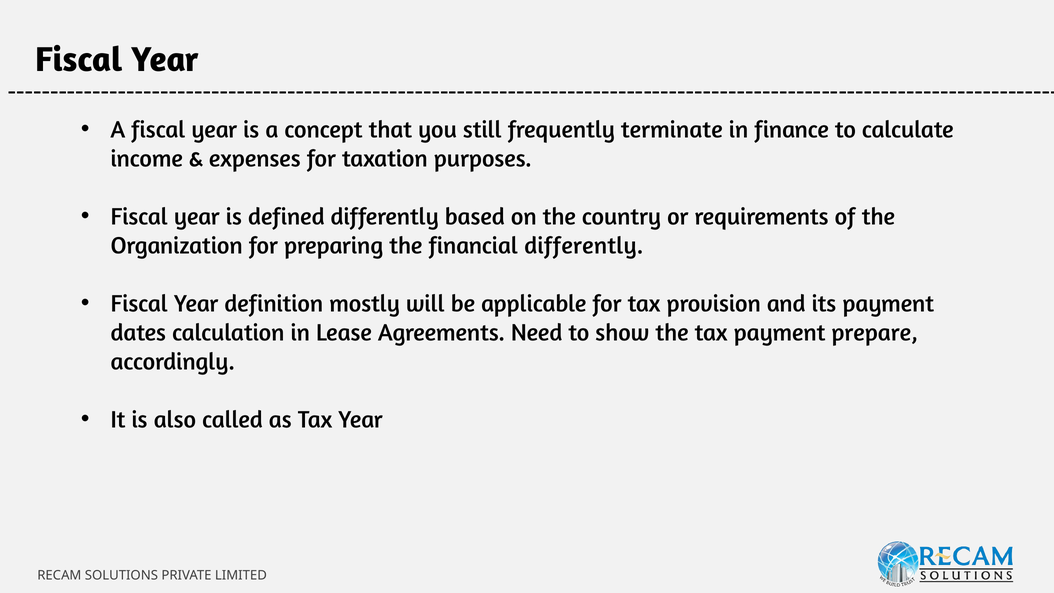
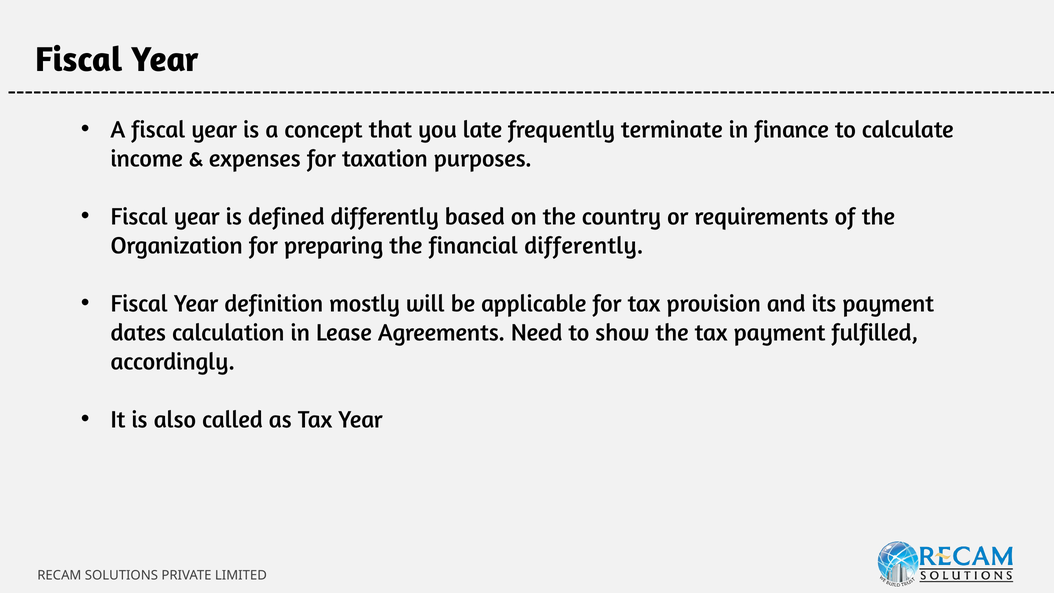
still: still -> late (482, 130)
prepare: prepare -> fulfilled (875, 333)
